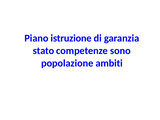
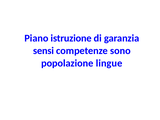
stato: stato -> sensi (43, 51)
ambiti: ambiti -> lingue (109, 63)
